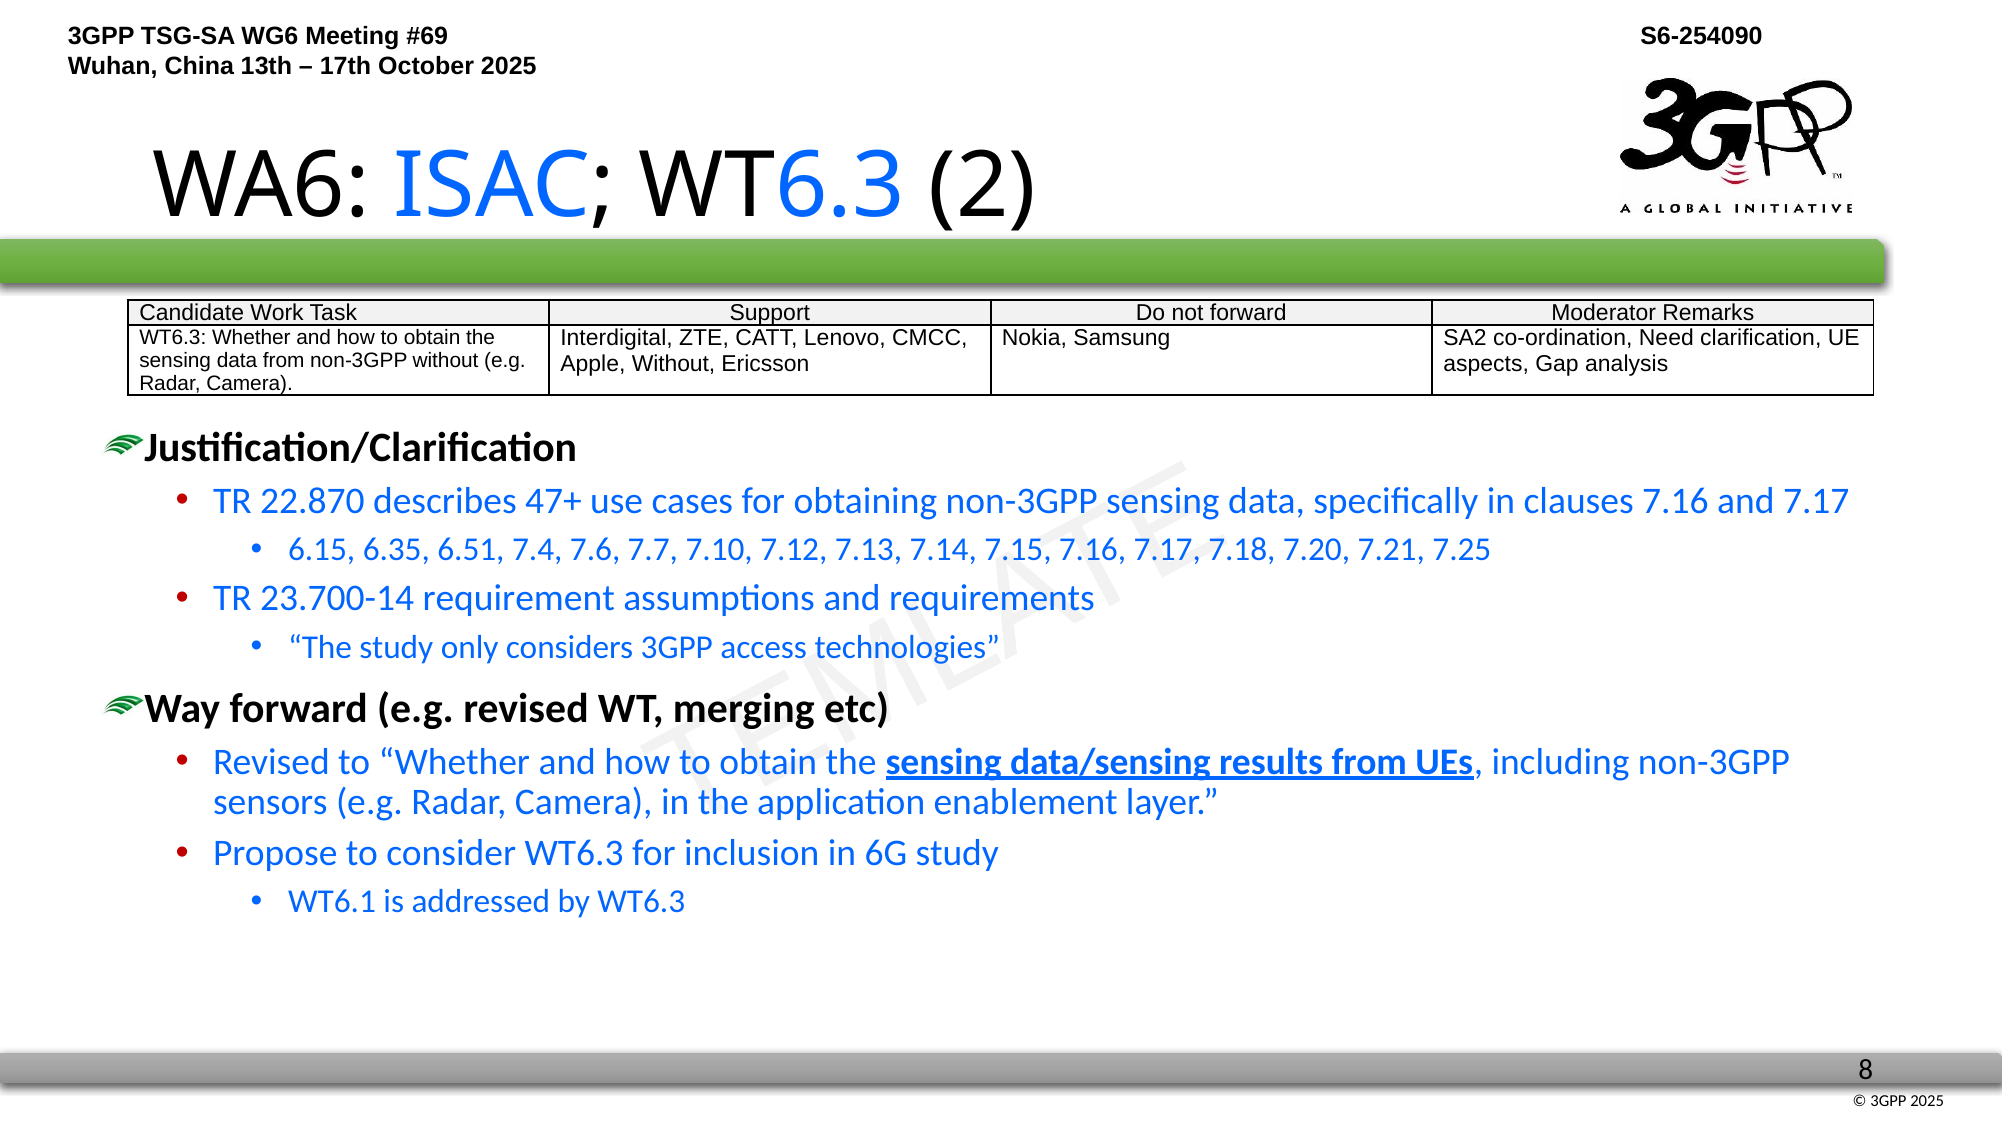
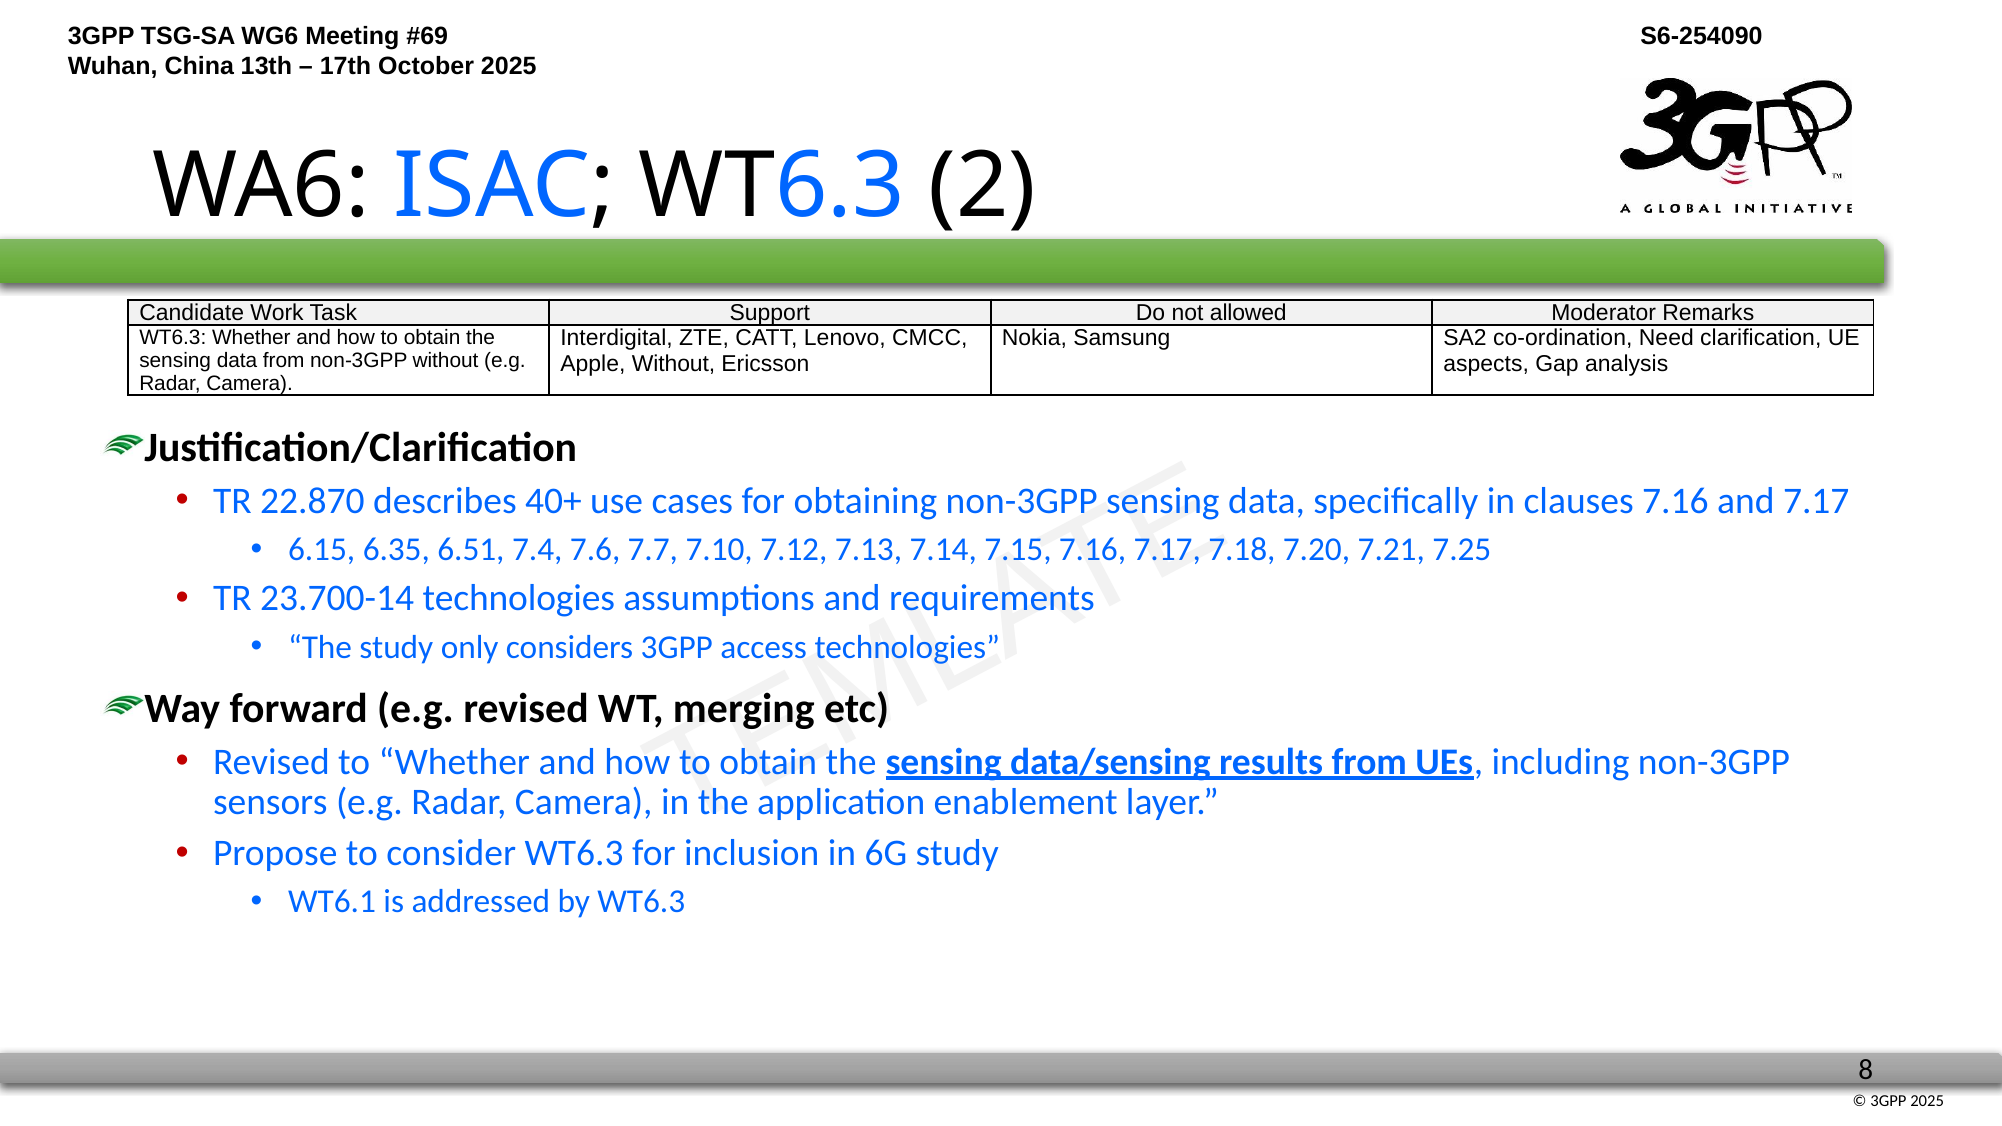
not forward: forward -> allowed (1248, 313)
47+: 47+ -> 40+ (553, 501)
23.700-14 requirement: requirement -> technologies (519, 598)
